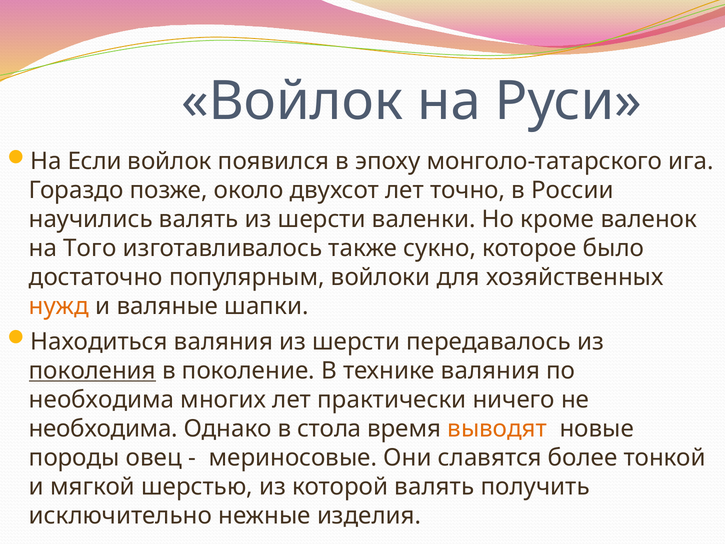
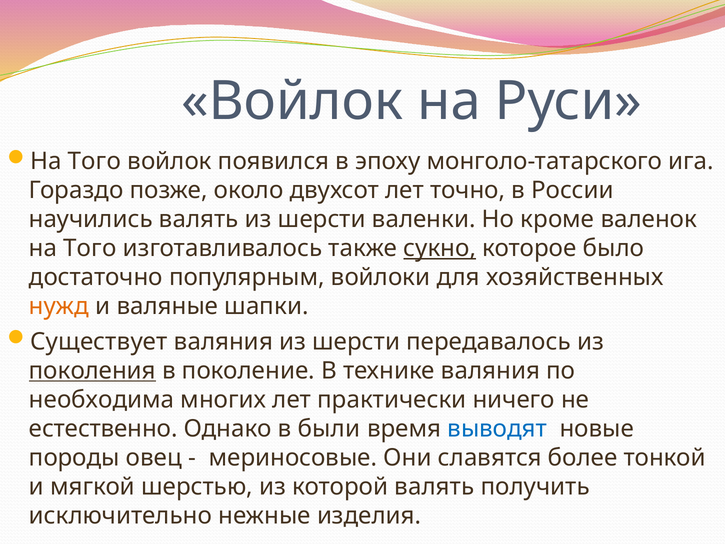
Если: Если -> Того (94, 161)
сукно underline: none -> present (440, 248)
Находиться: Находиться -> Существует (99, 341)
необходима: необходима -> естественно (103, 428)
стола: стола -> были (329, 428)
выводят colour: orange -> blue (497, 428)
